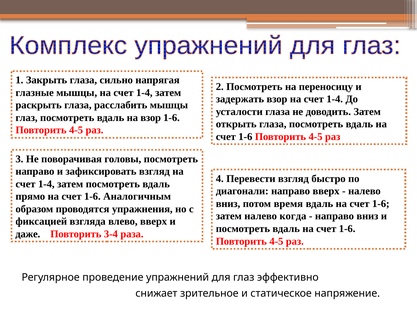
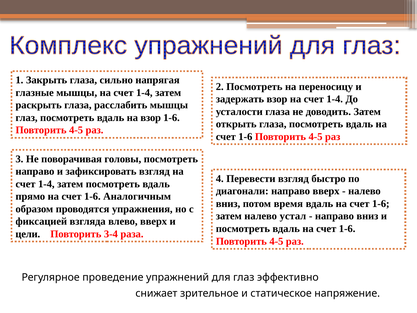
когда: когда -> устал (293, 216)
даже: даже -> цели (28, 234)
